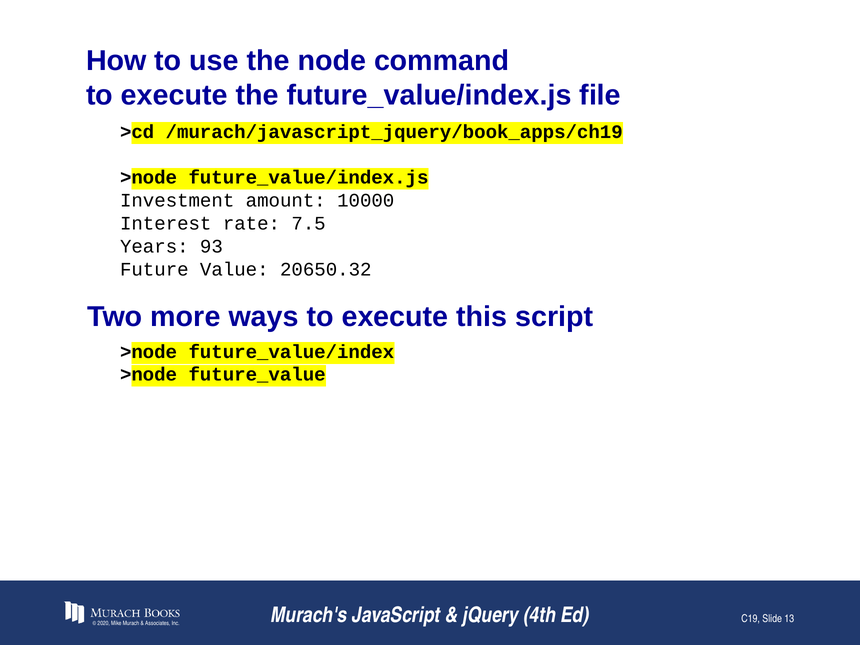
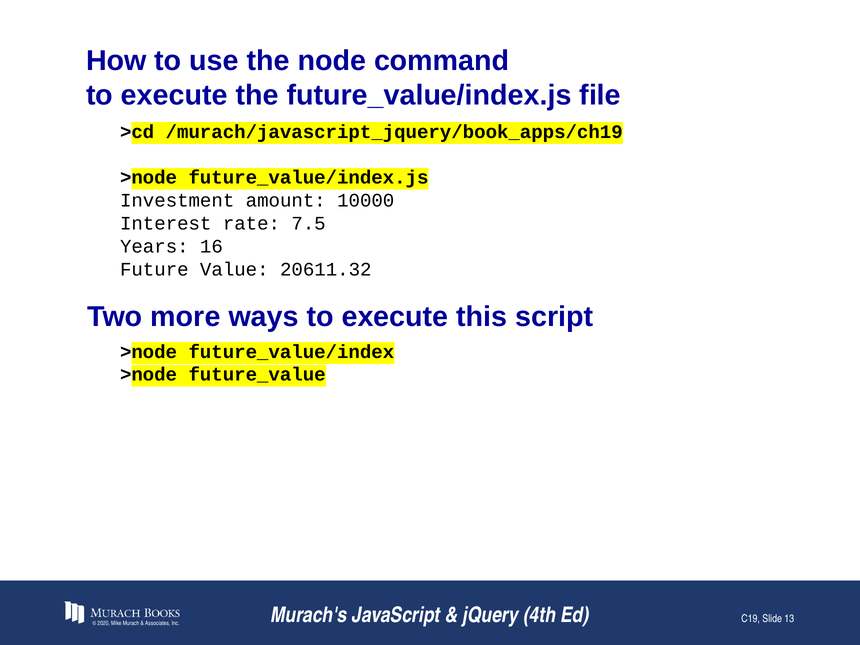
93: 93 -> 16 (211, 246)
20650.32: 20650.32 -> 20611.32 (326, 269)
